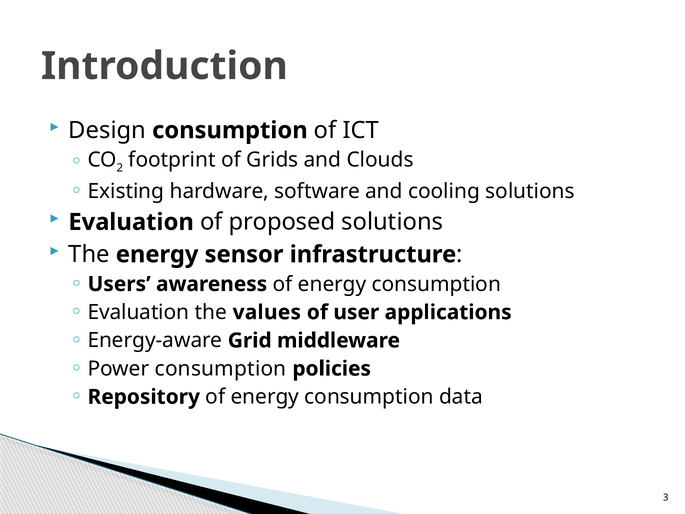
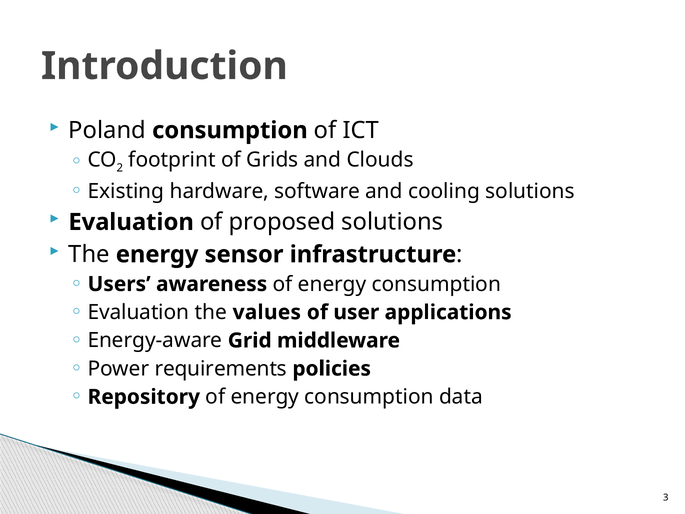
Design: Design -> Poland (107, 130)
Power consumption: consumption -> requirements (221, 369)
